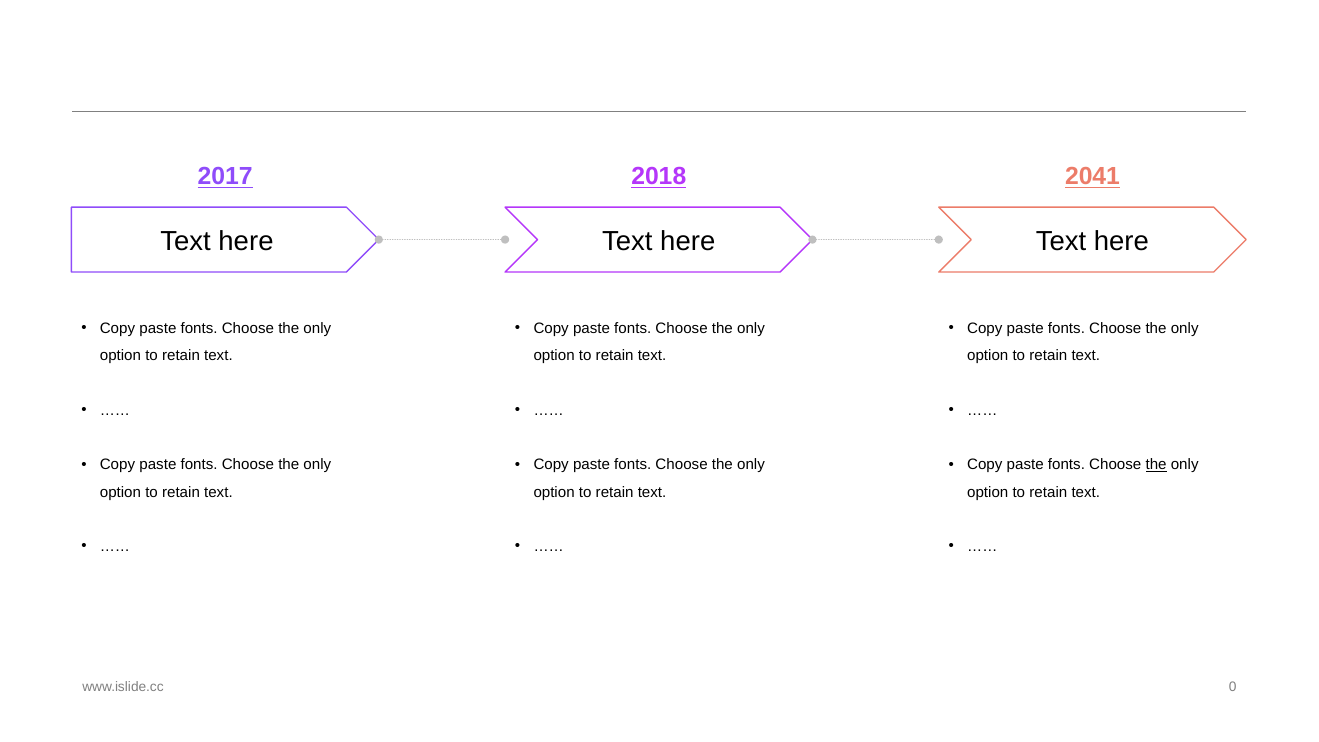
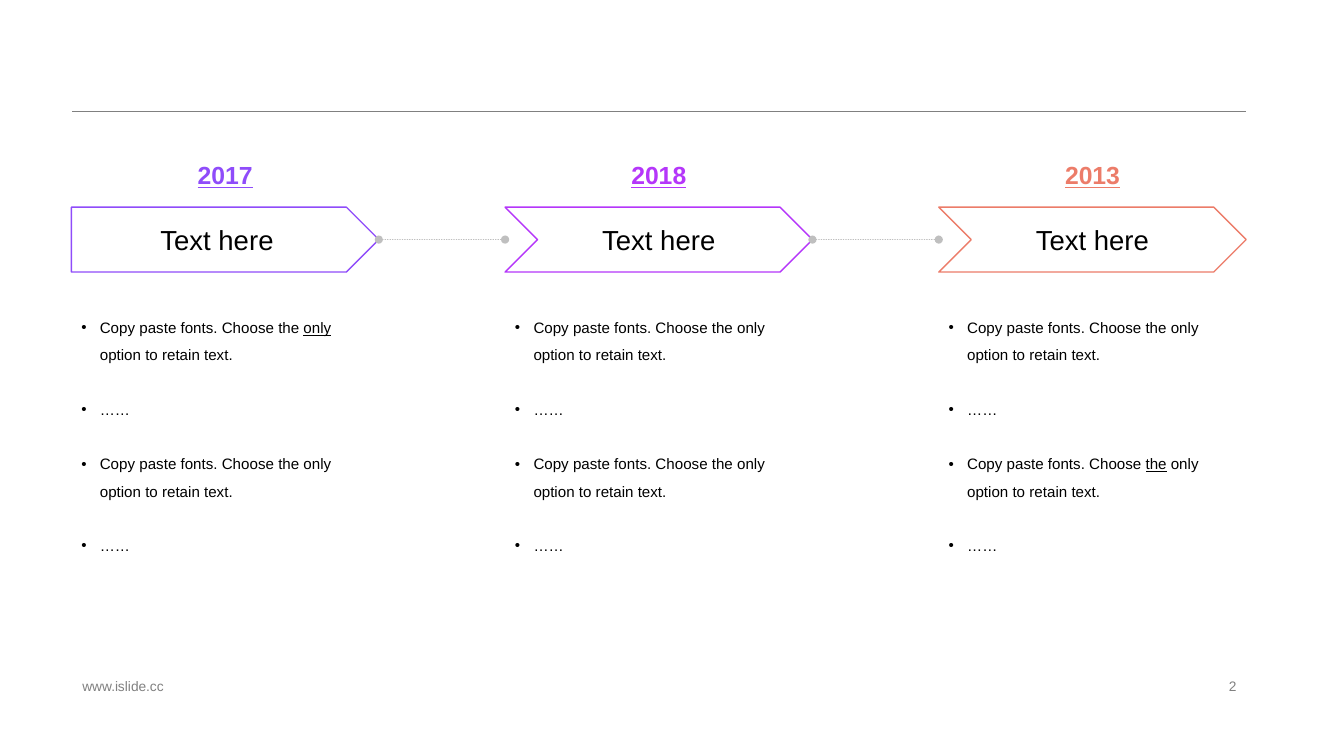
2041: 2041 -> 2013 (1093, 176)
only underline: none -> present (317, 329)
0: 0 -> 2 (1233, 687)
